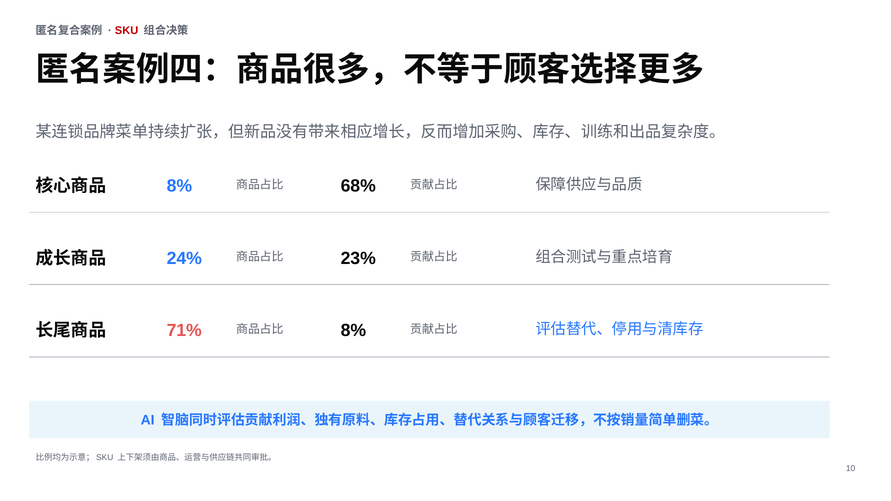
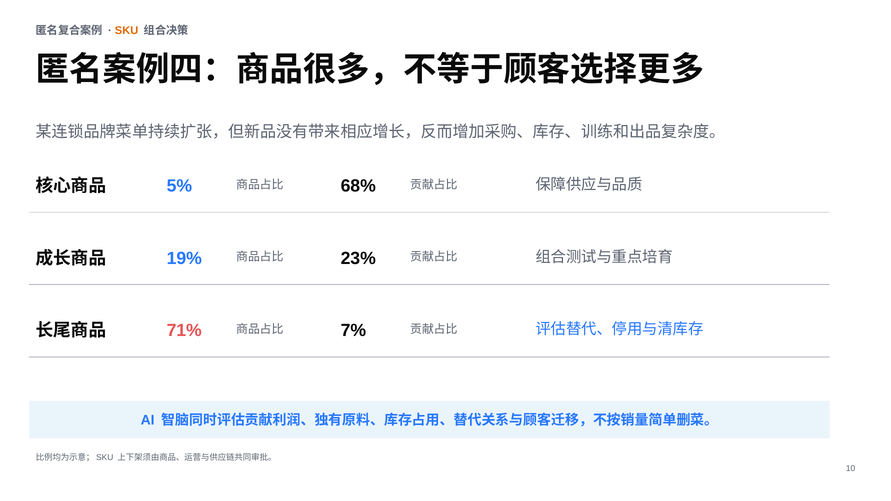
SKU colour: red -> orange (127, 31)
8%: 8% -> 5% (179, 186)
24%: 24% -> 19% (184, 258)
8%: 8% -> 7% (353, 331)
